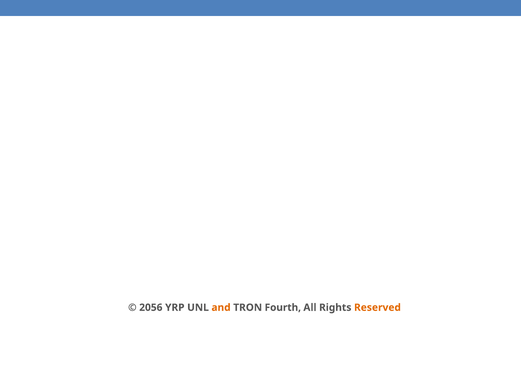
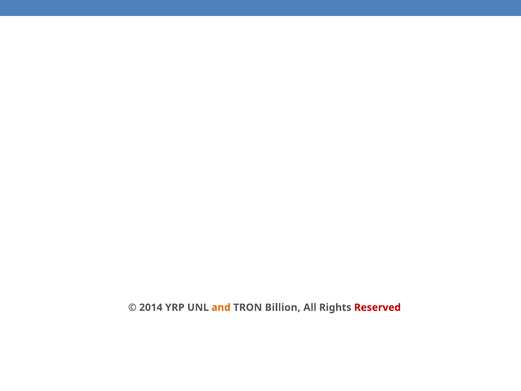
2056: 2056 -> 2014 (151, 307)
Fourth: Fourth -> Billion (283, 307)
Reserved colour: orange -> red (377, 307)
